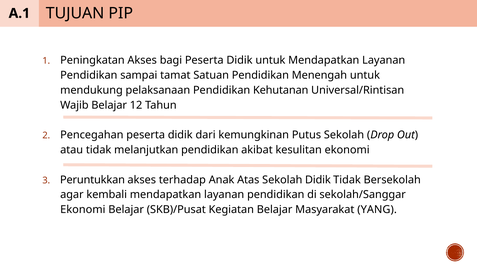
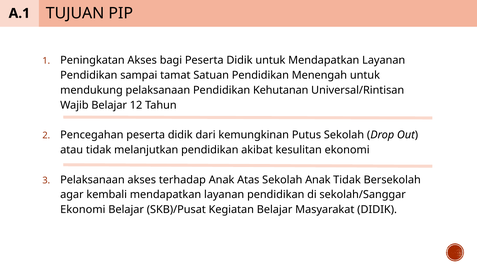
Peruntukkan: Peruntukkan -> Pelaksanaan (92, 180)
Sekolah Didik: Didik -> Anak (318, 180)
Masyarakat YANG: YANG -> DIDIK (377, 210)
